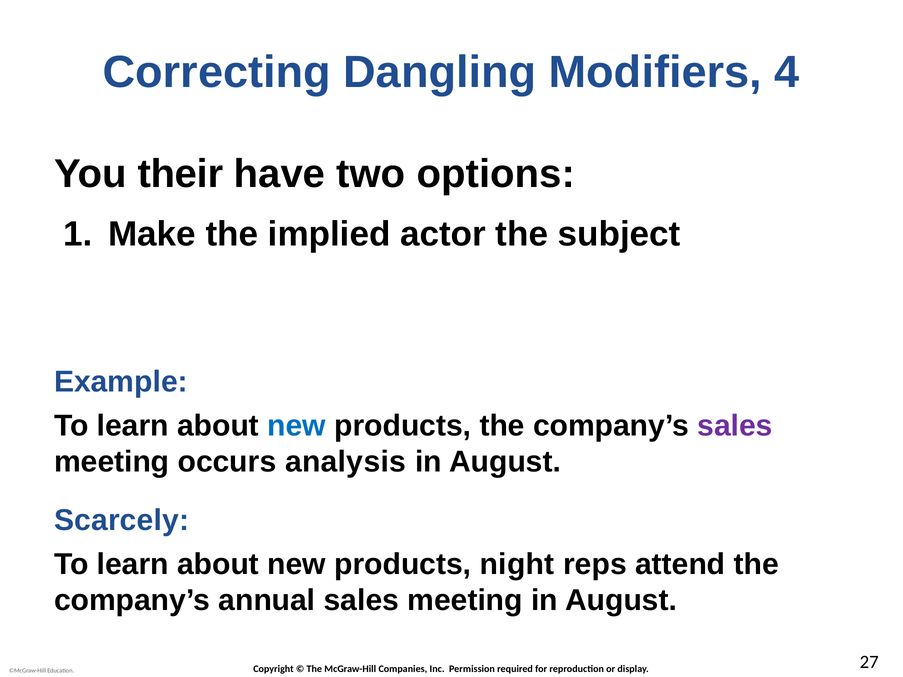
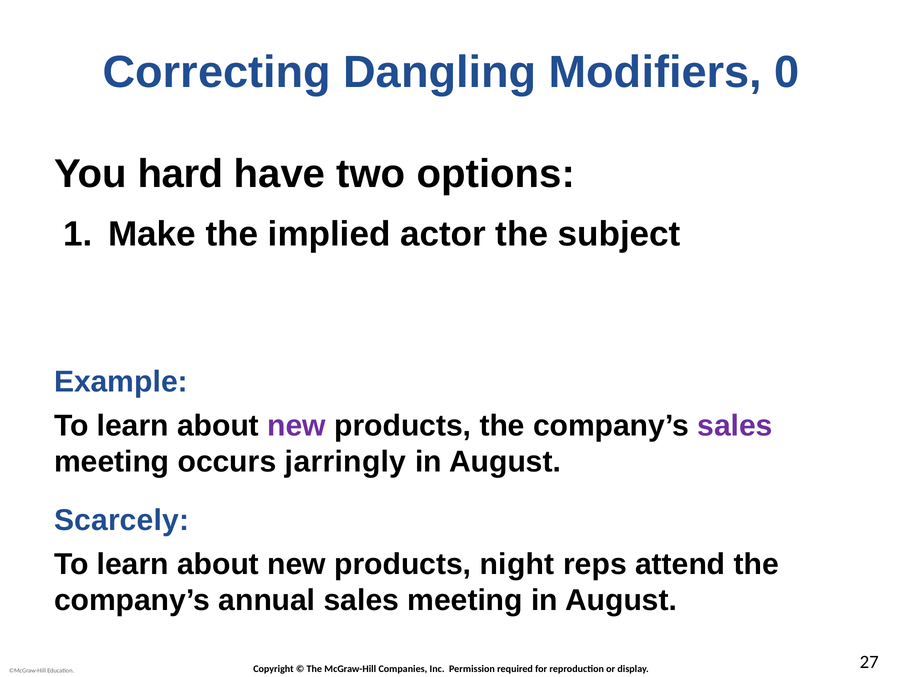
4: 4 -> 0 (787, 72)
their: their -> hard (180, 174)
new colour: blue -> purple (297, 426)
analysis: analysis -> jarringly (346, 462)
